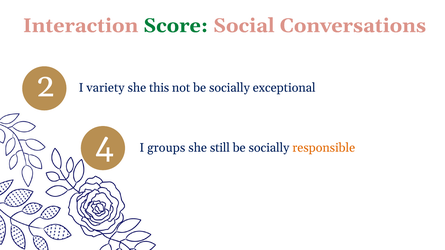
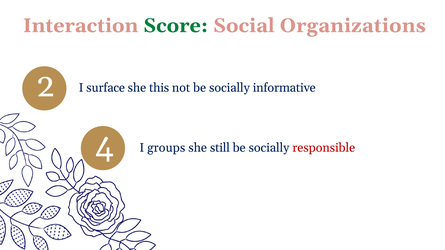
Conversations: Conversations -> Organizations (353, 26)
variety: variety -> surface (106, 88)
exceptional: exceptional -> informative (284, 88)
responsible colour: orange -> red (324, 148)
